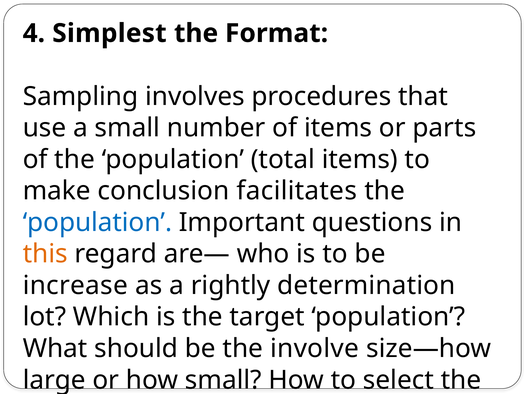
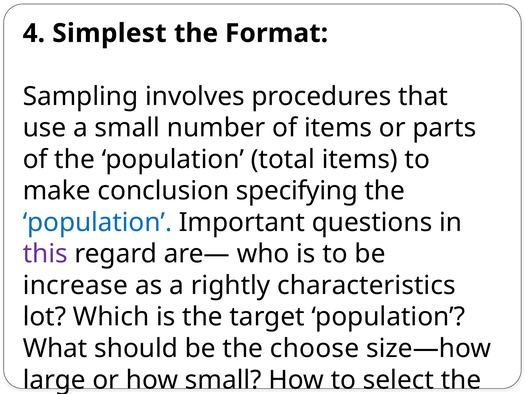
facilitates: facilitates -> specifying (297, 191)
this colour: orange -> purple (45, 254)
determination: determination -> characteristics (366, 285)
involve: involve -> choose (315, 348)
